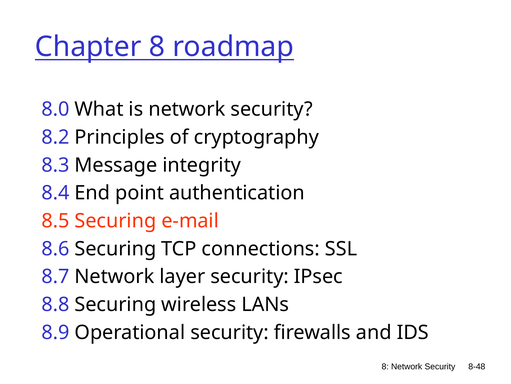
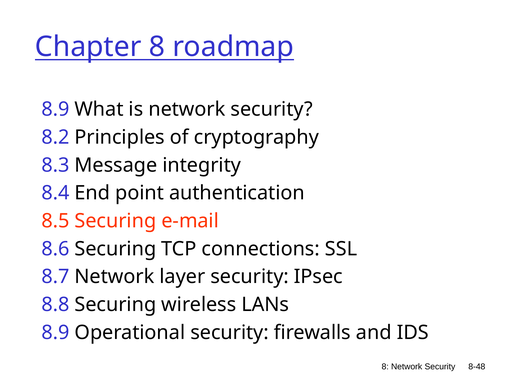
8.0: 8.0 -> 8.9 (55, 109)
